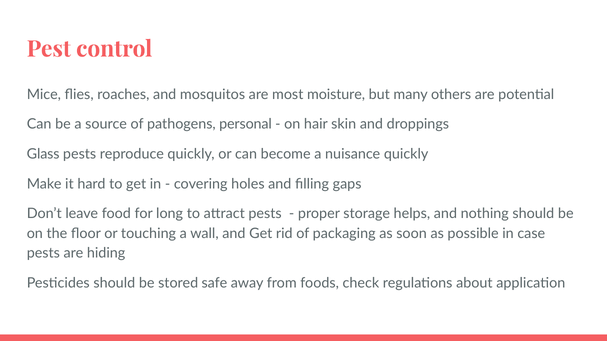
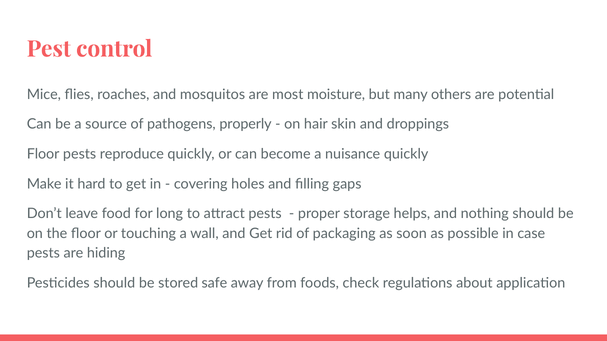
personal: personal -> properly (245, 124)
Glass: Glass -> Floor (43, 154)
